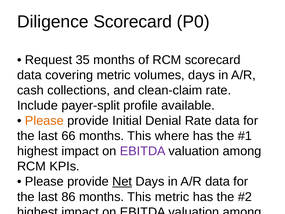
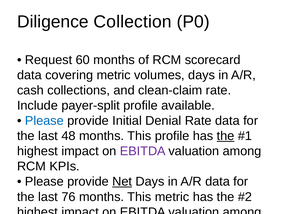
Diligence Scorecard: Scorecard -> Collection (133, 22)
35: 35 -> 60 (83, 60)
Please colour: orange -> blue (44, 121)
66: 66 -> 48 (68, 136)
This where: where -> profile (172, 136)
the underline: none -> present (226, 136)
86: 86 -> 76 (68, 197)
